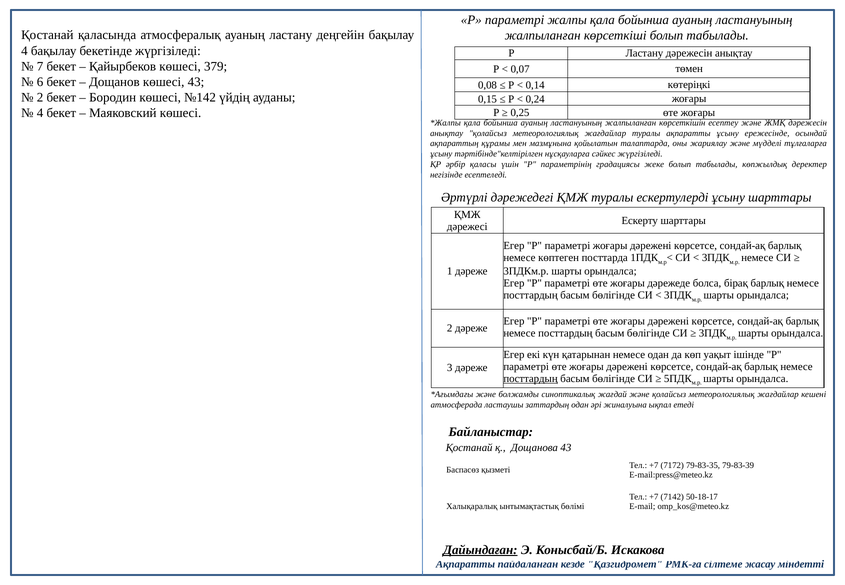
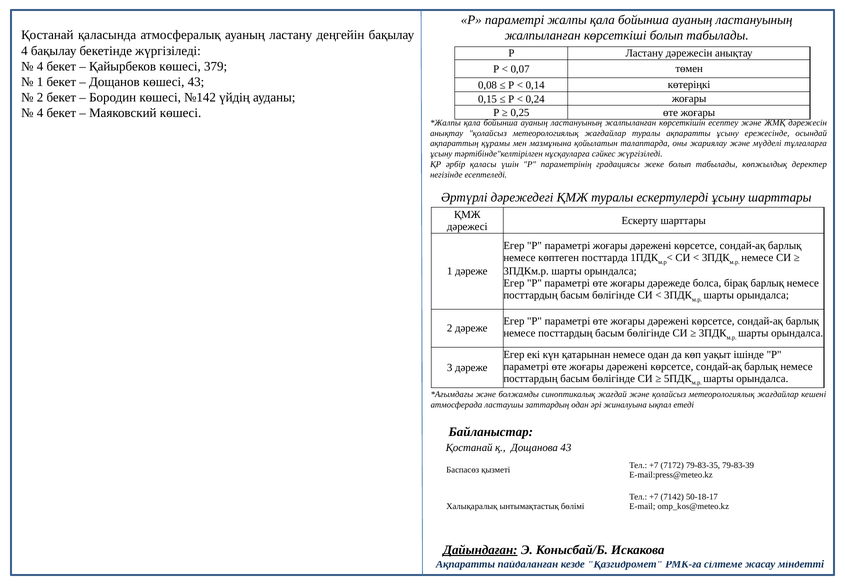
7: 7 -> 4 (40, 66)
6: 6 -> 1 (40, 82)
посттардың underline: present -> none (531, 379)
